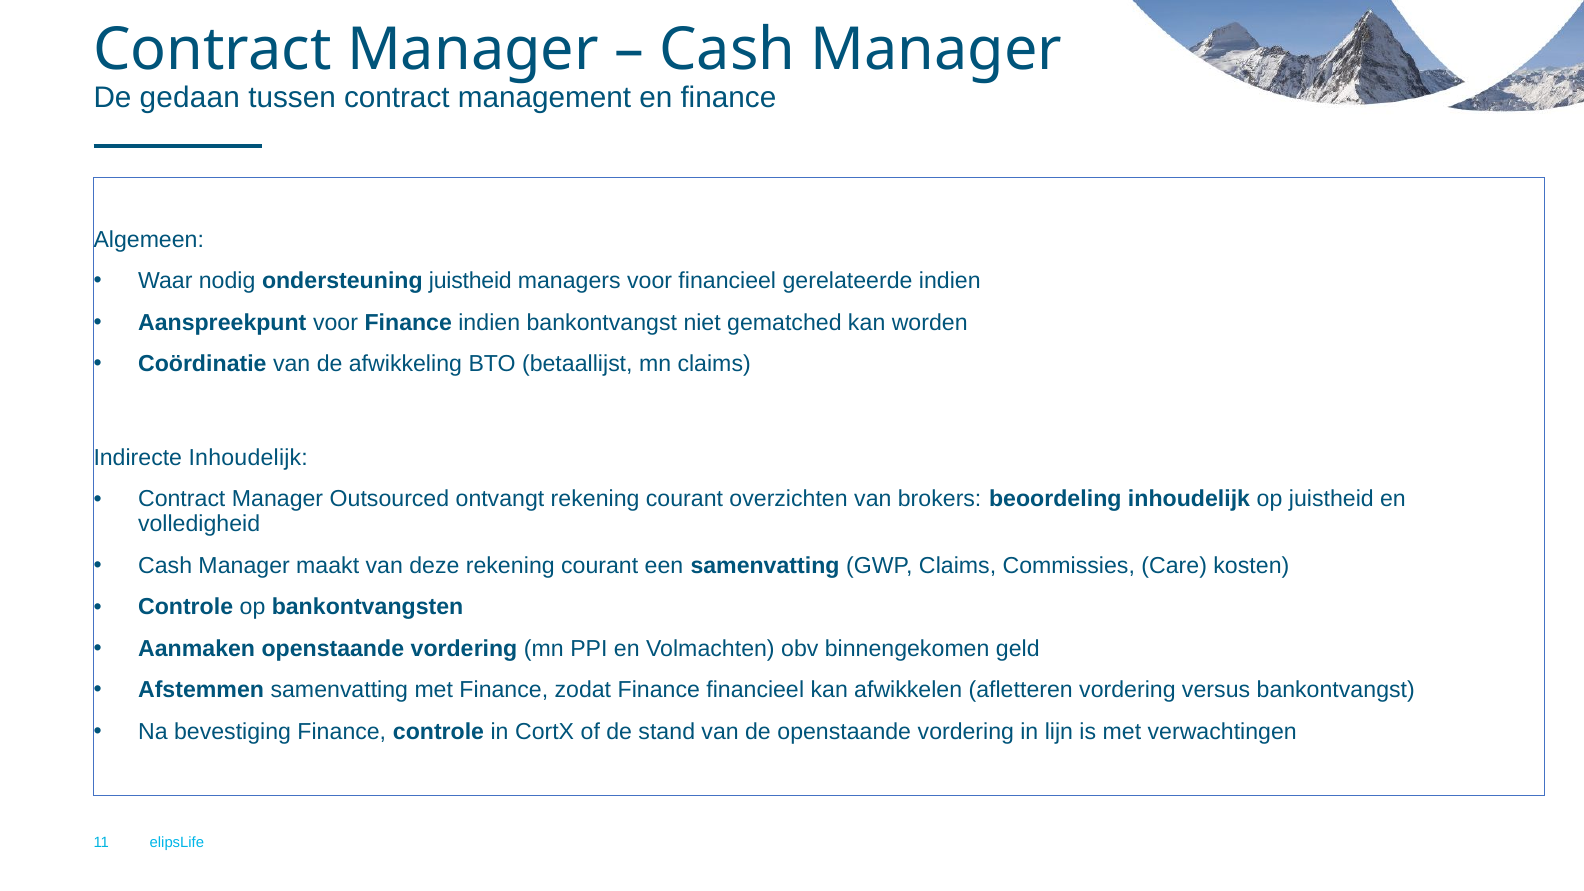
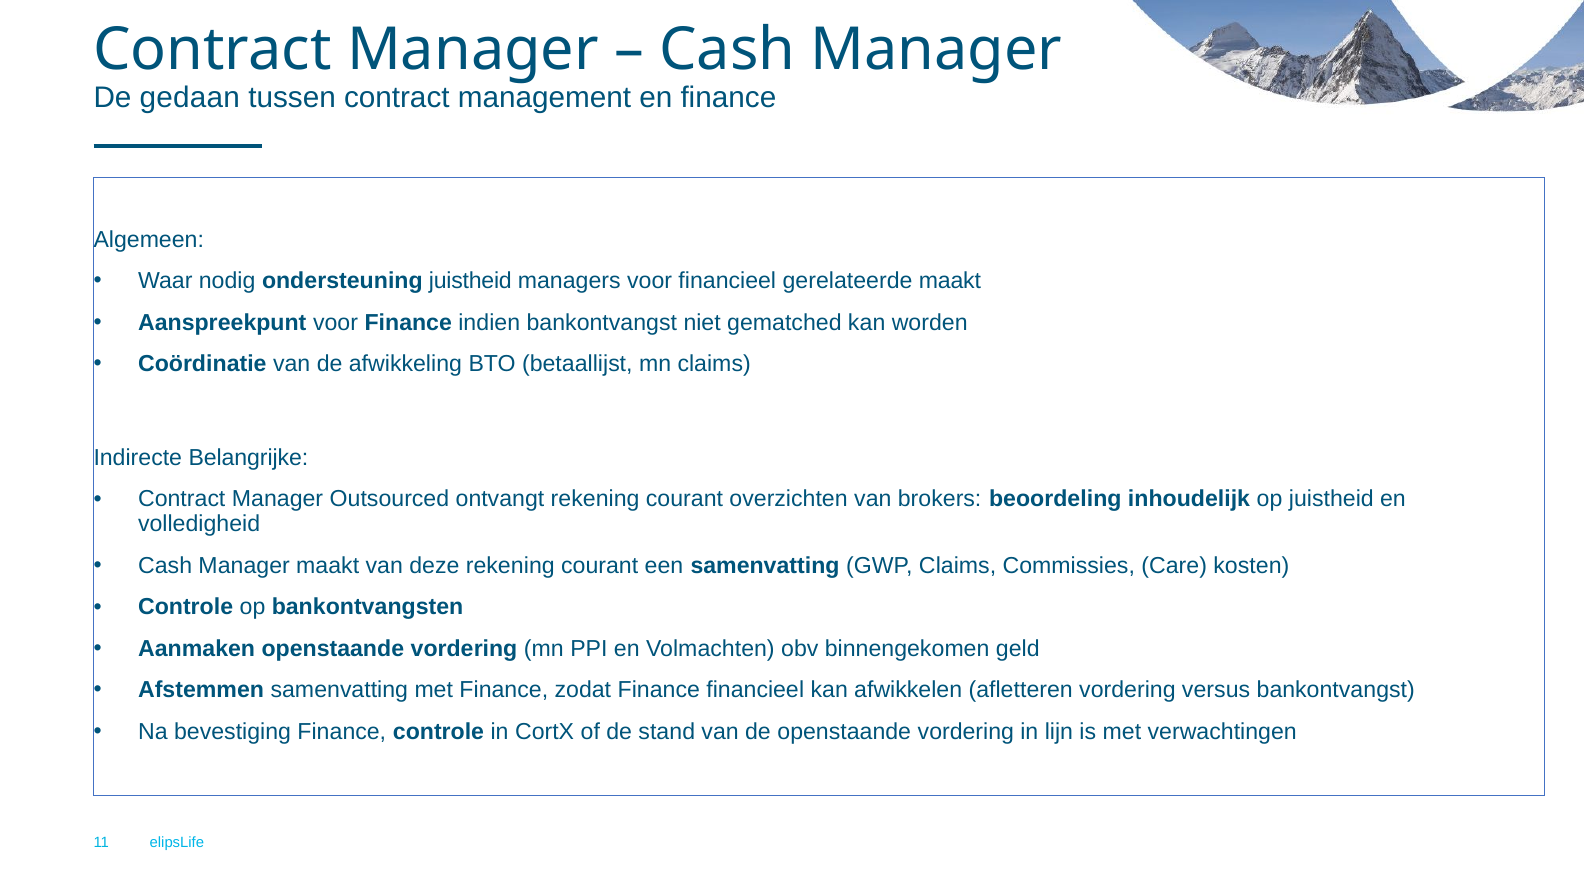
gerelateerde indien: indien -> maakt (950, 281)
Indirecte Inhoudelijk: Inhoudelijk -> Belangrijke (248, 458)
